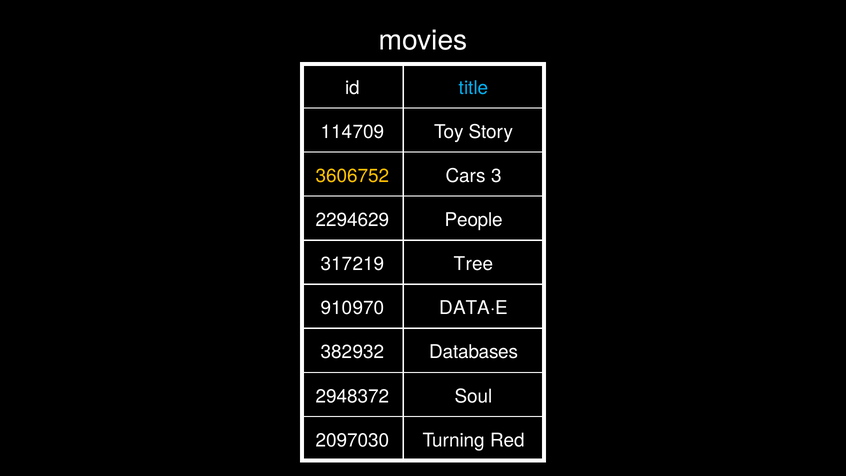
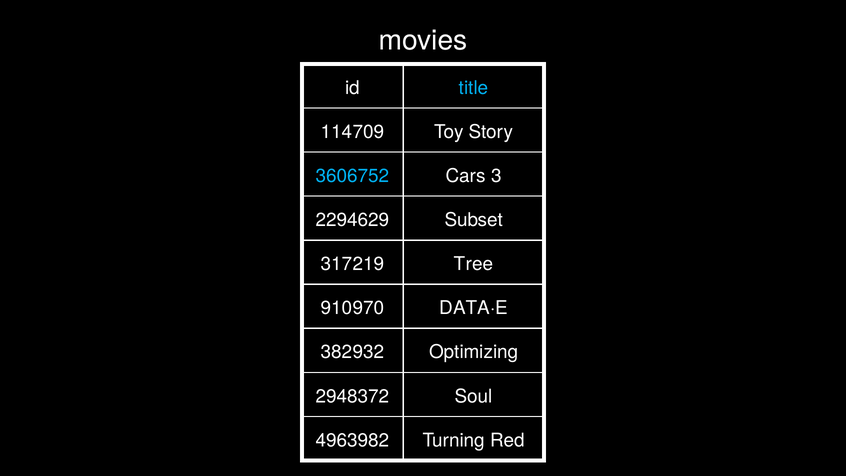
3606752 colour: yellow -> light blue (353, 176)
People: People -> Subset (474, 220)
Databases: Databases -> Optimizing (474, 352)
2097030: 2097030 -> 4963982 (353, 440)
